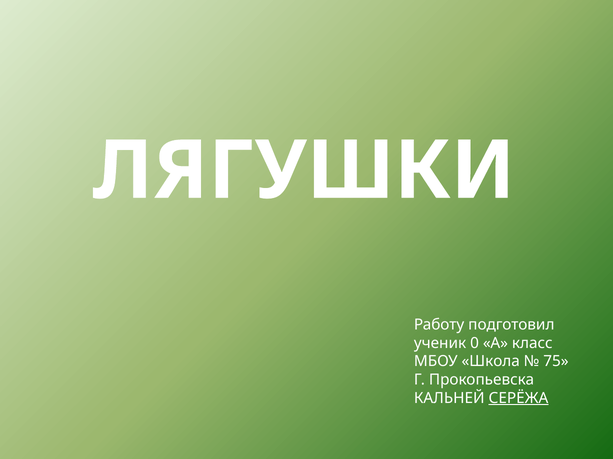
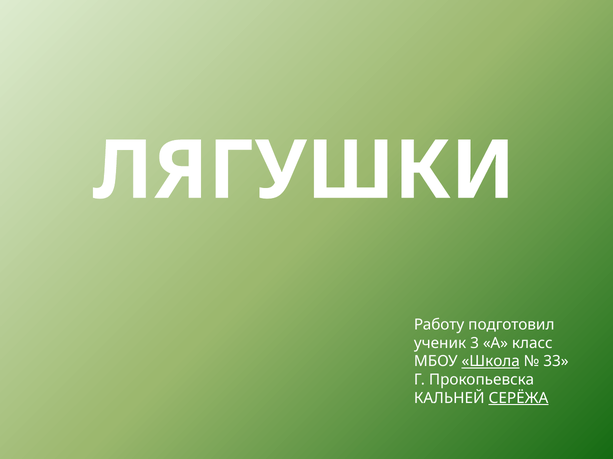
0: 0 -> 3 (475, 344)
Школа underline: none -> present (491, 362)
75: 75 -> 33 (556, 362)
